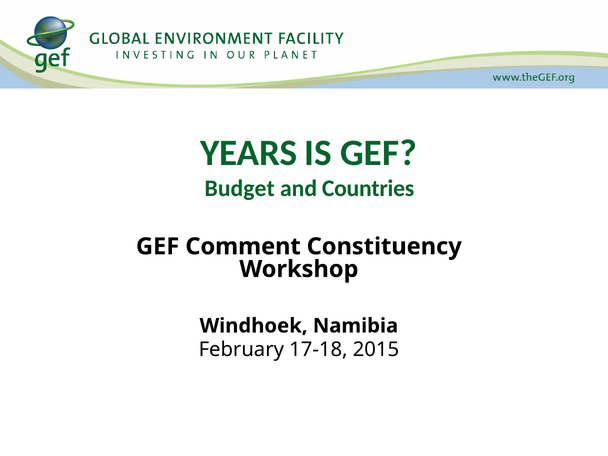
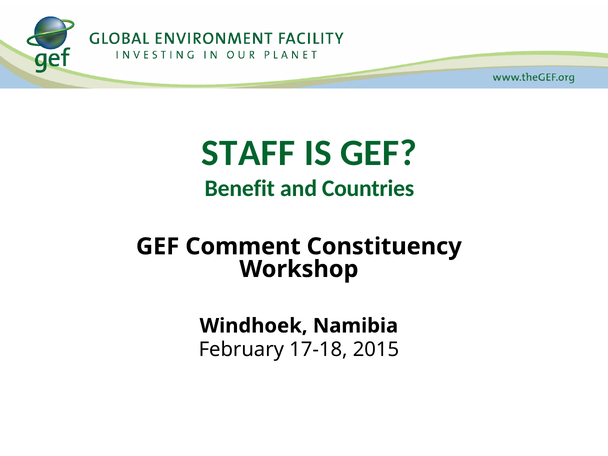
YEARS: YEARS -> STAFF (248, 153)
Budget: Budget -> Benefit (240, 189)
